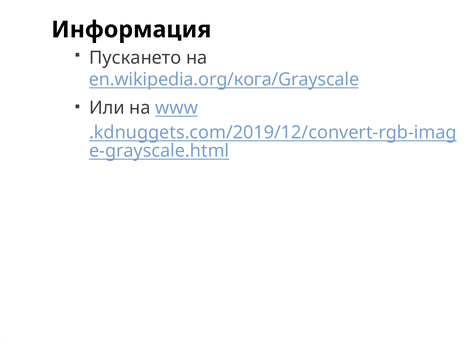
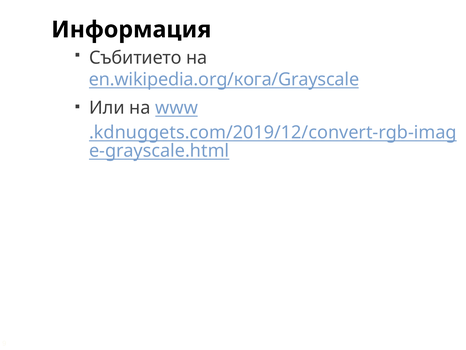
Пускането: Пускането -> Събитието (135, 58)
